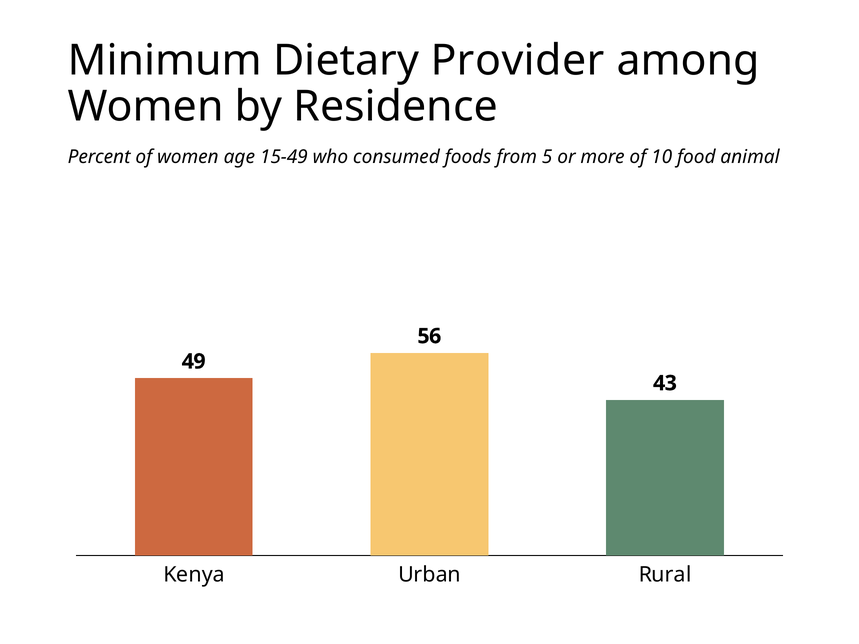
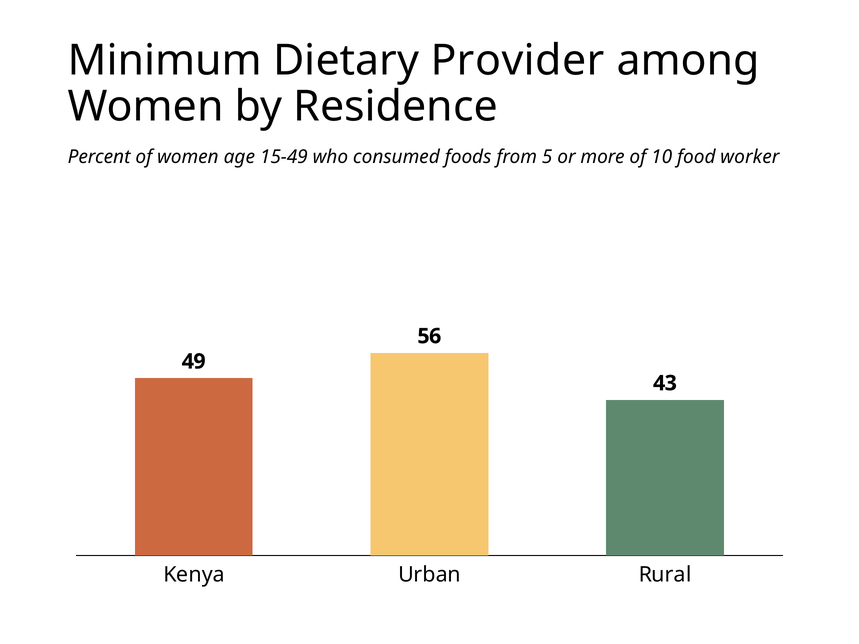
animal: animal -> worker (750, 157)
